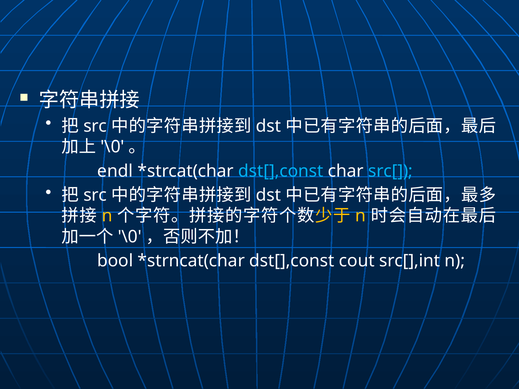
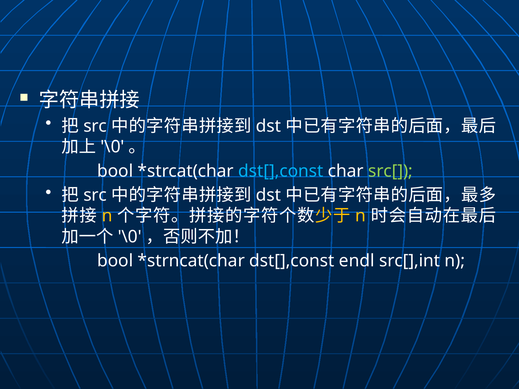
endl: endl -> bool (115, 171)
src[ colour: light blue -> light green (391, 171)
cout: cout -> endl (357, 261)
